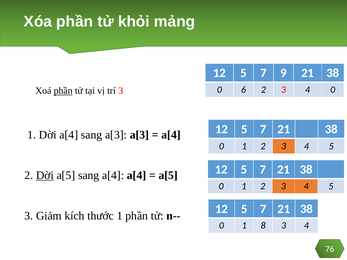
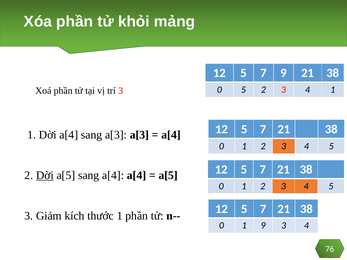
0 6: 6 -> 5 (243, 90)
4 0: 0 -> 1 (333, 90)
phần underline: present -> none (63, 91)
1 8: 8 -> 9 (263, 226)
